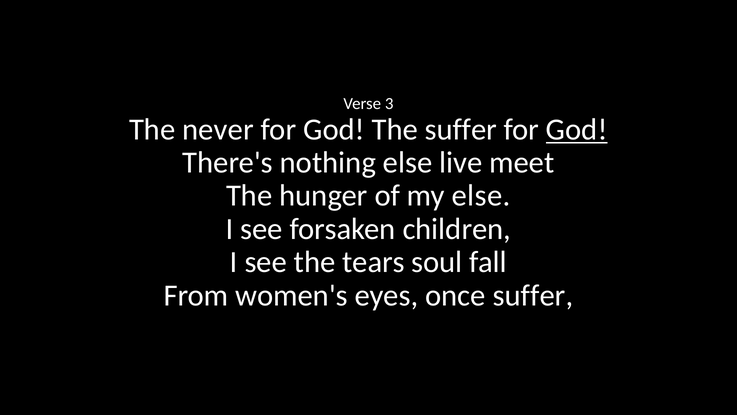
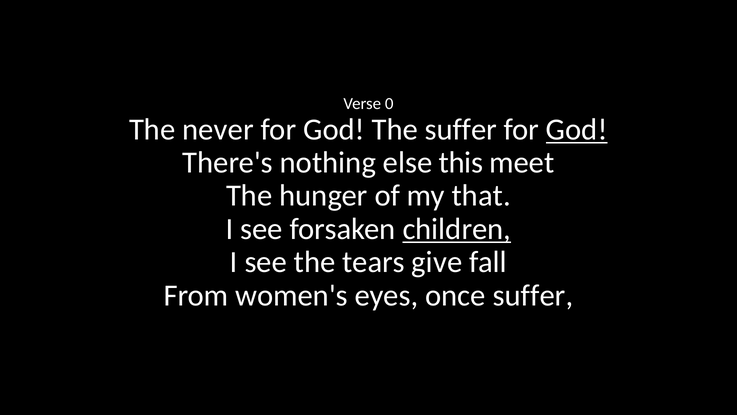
3: 3 -> 0 (389, 104)
live: live -> this (461, 163)
my else: else -> that (481, 196)
children underline: none -> present (457, 229)
soul: soul -> give (437, 262)
